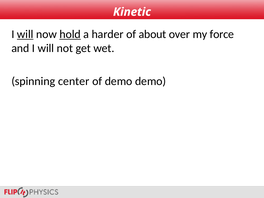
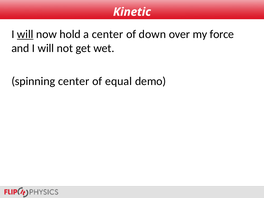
hold underline: present -> none (70, 34)
a harder: harder -> center (108, 34)
about: about -> down (152, 34)
of demo: demo -> equal (119, 81)
